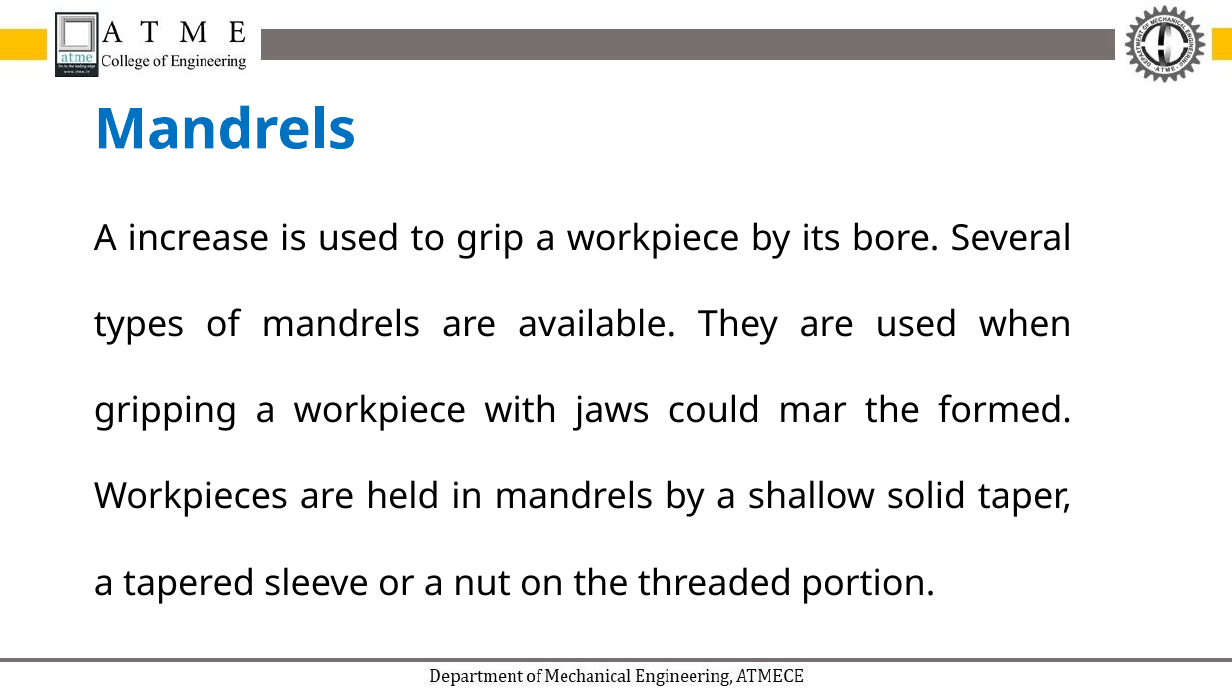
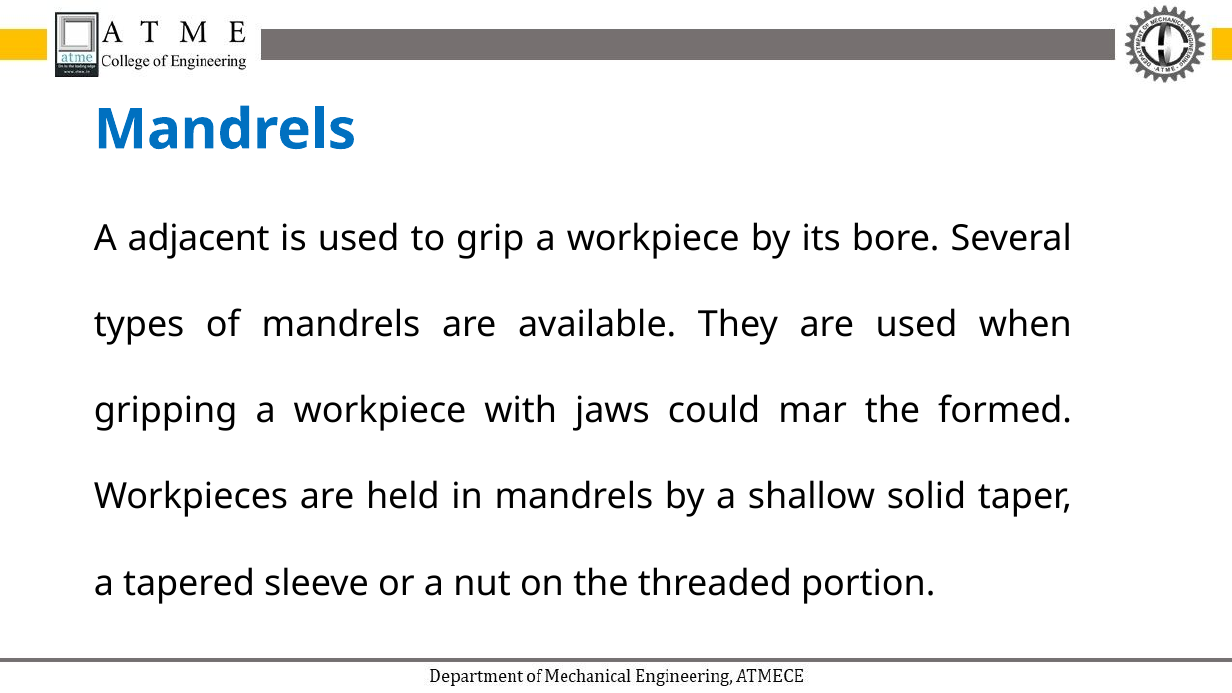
increase: increase -> adjacent (199, 238)
